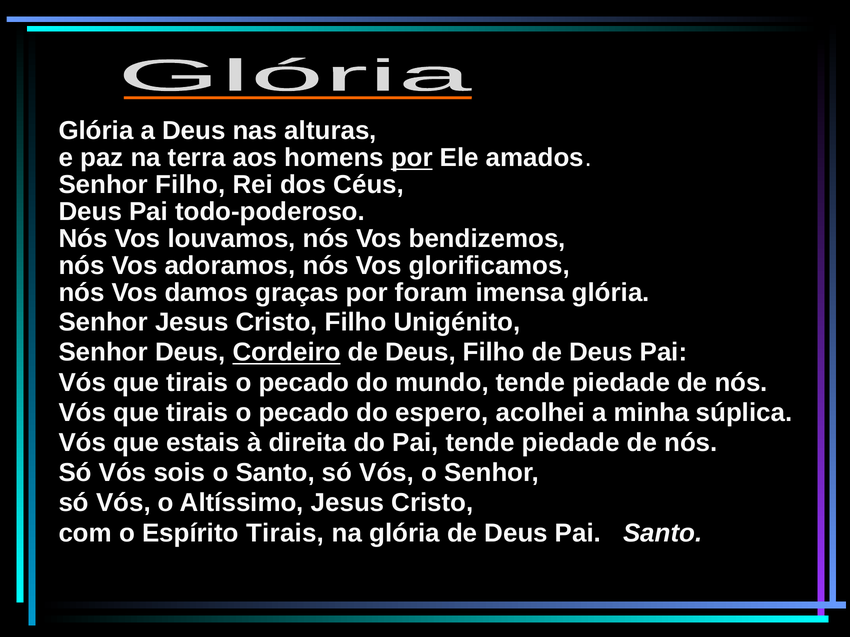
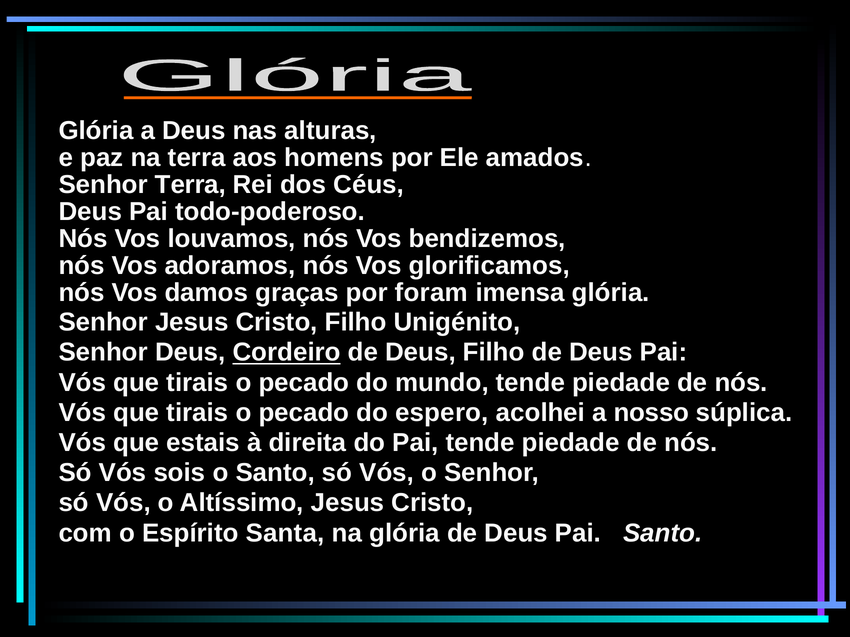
por underline: present -> none (412, 158)
Senhor Filho: Filho -> Terra (190, 185)
minha: minha -> nosso (651, 413)
Espírito Tirais: Tirais -> Santa (285, 533)
